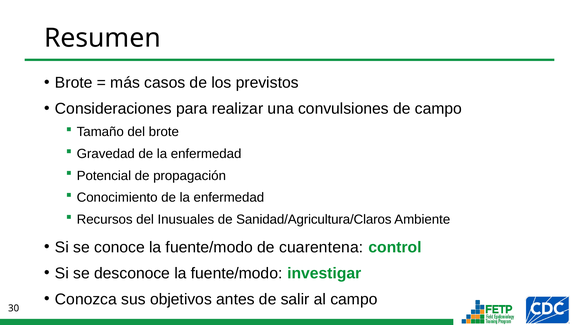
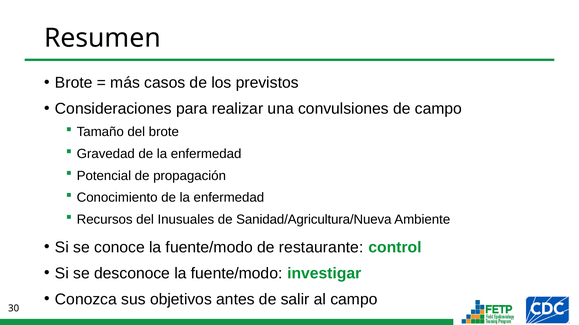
Sanidad/Agricultura/Claros: Sanidad/Agricultura/Claros -> Sanidad/Agricultura/Nueva (314, 220)
cuarentena: cuarentena -> restaurante (321, 248)
